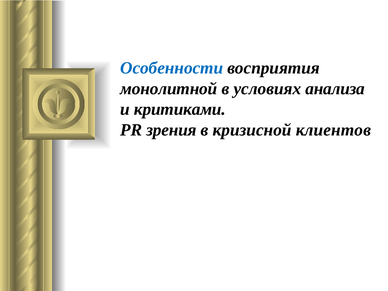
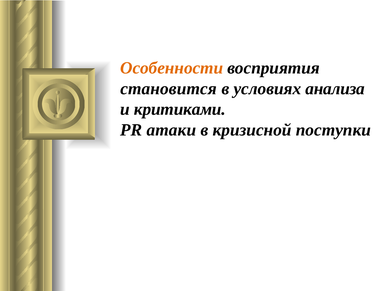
Особенности colour: blue -> orange (172, 68)
монолитной: монолитной -> становится (169, 89)
зрения: зрения -> атаки (171, 130)
клиентов: клиентов -> поступки (333, 130)
